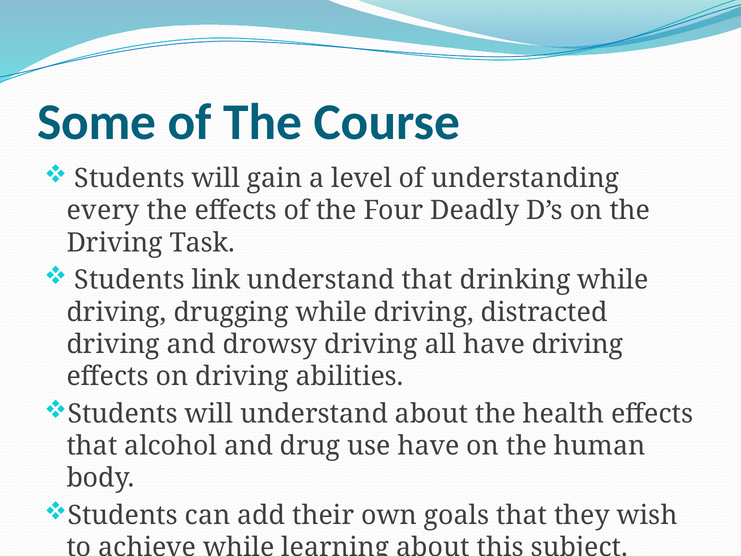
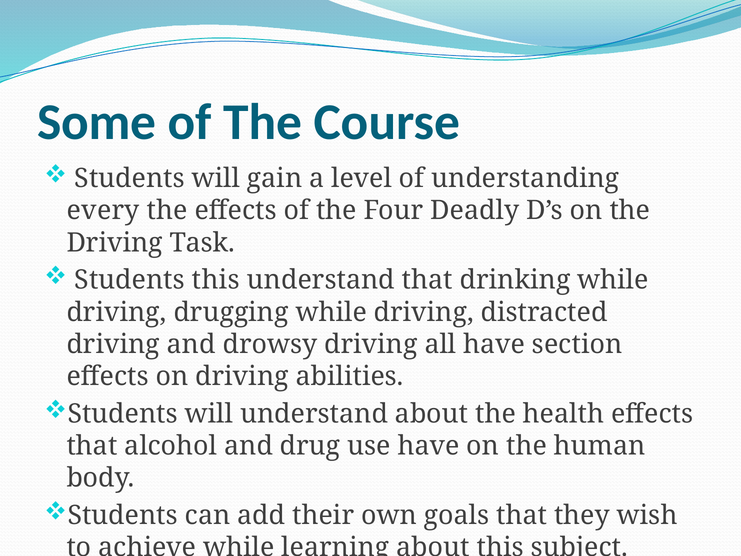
Students link: link -> this (216, 280)
have driving: driving -> section (577, 344)
